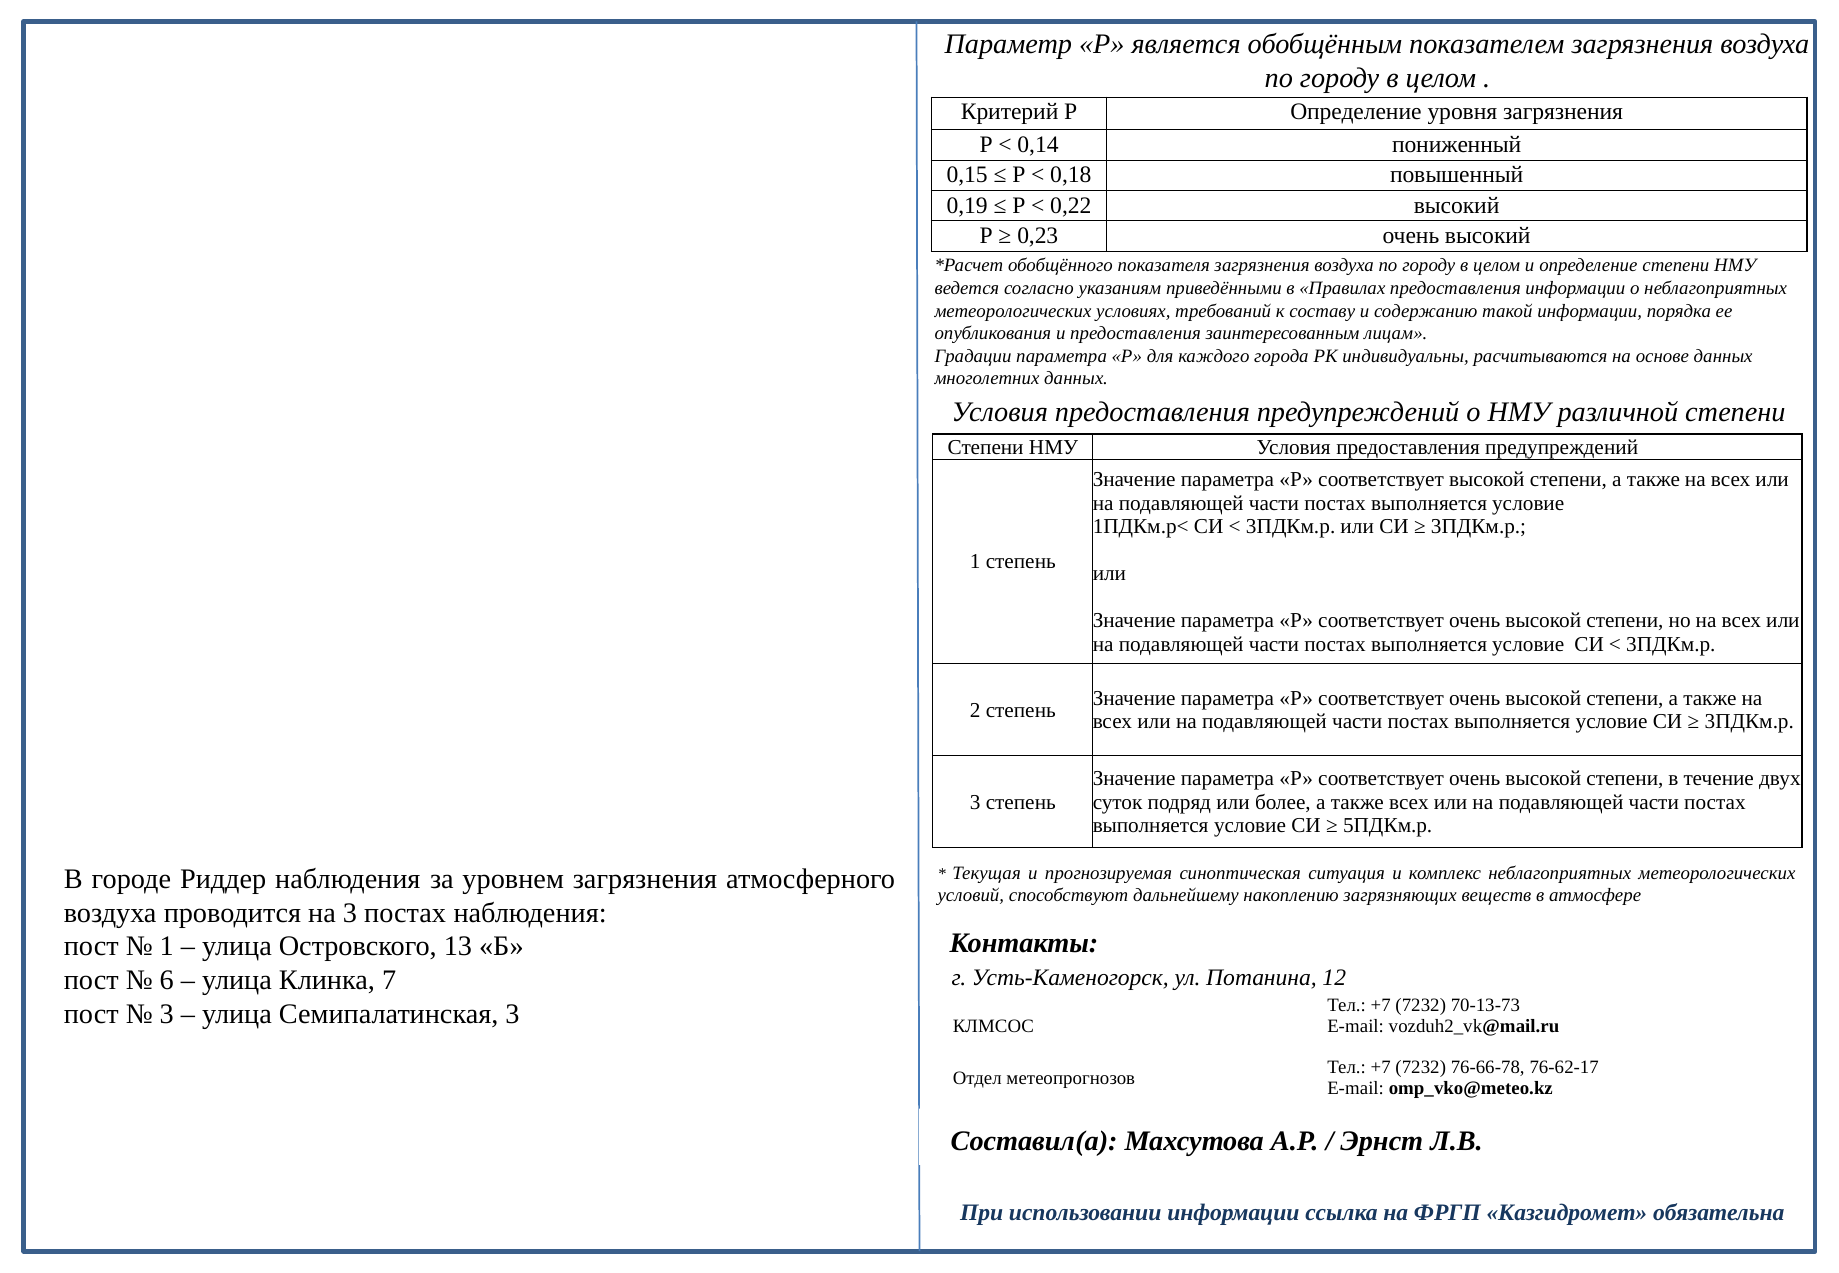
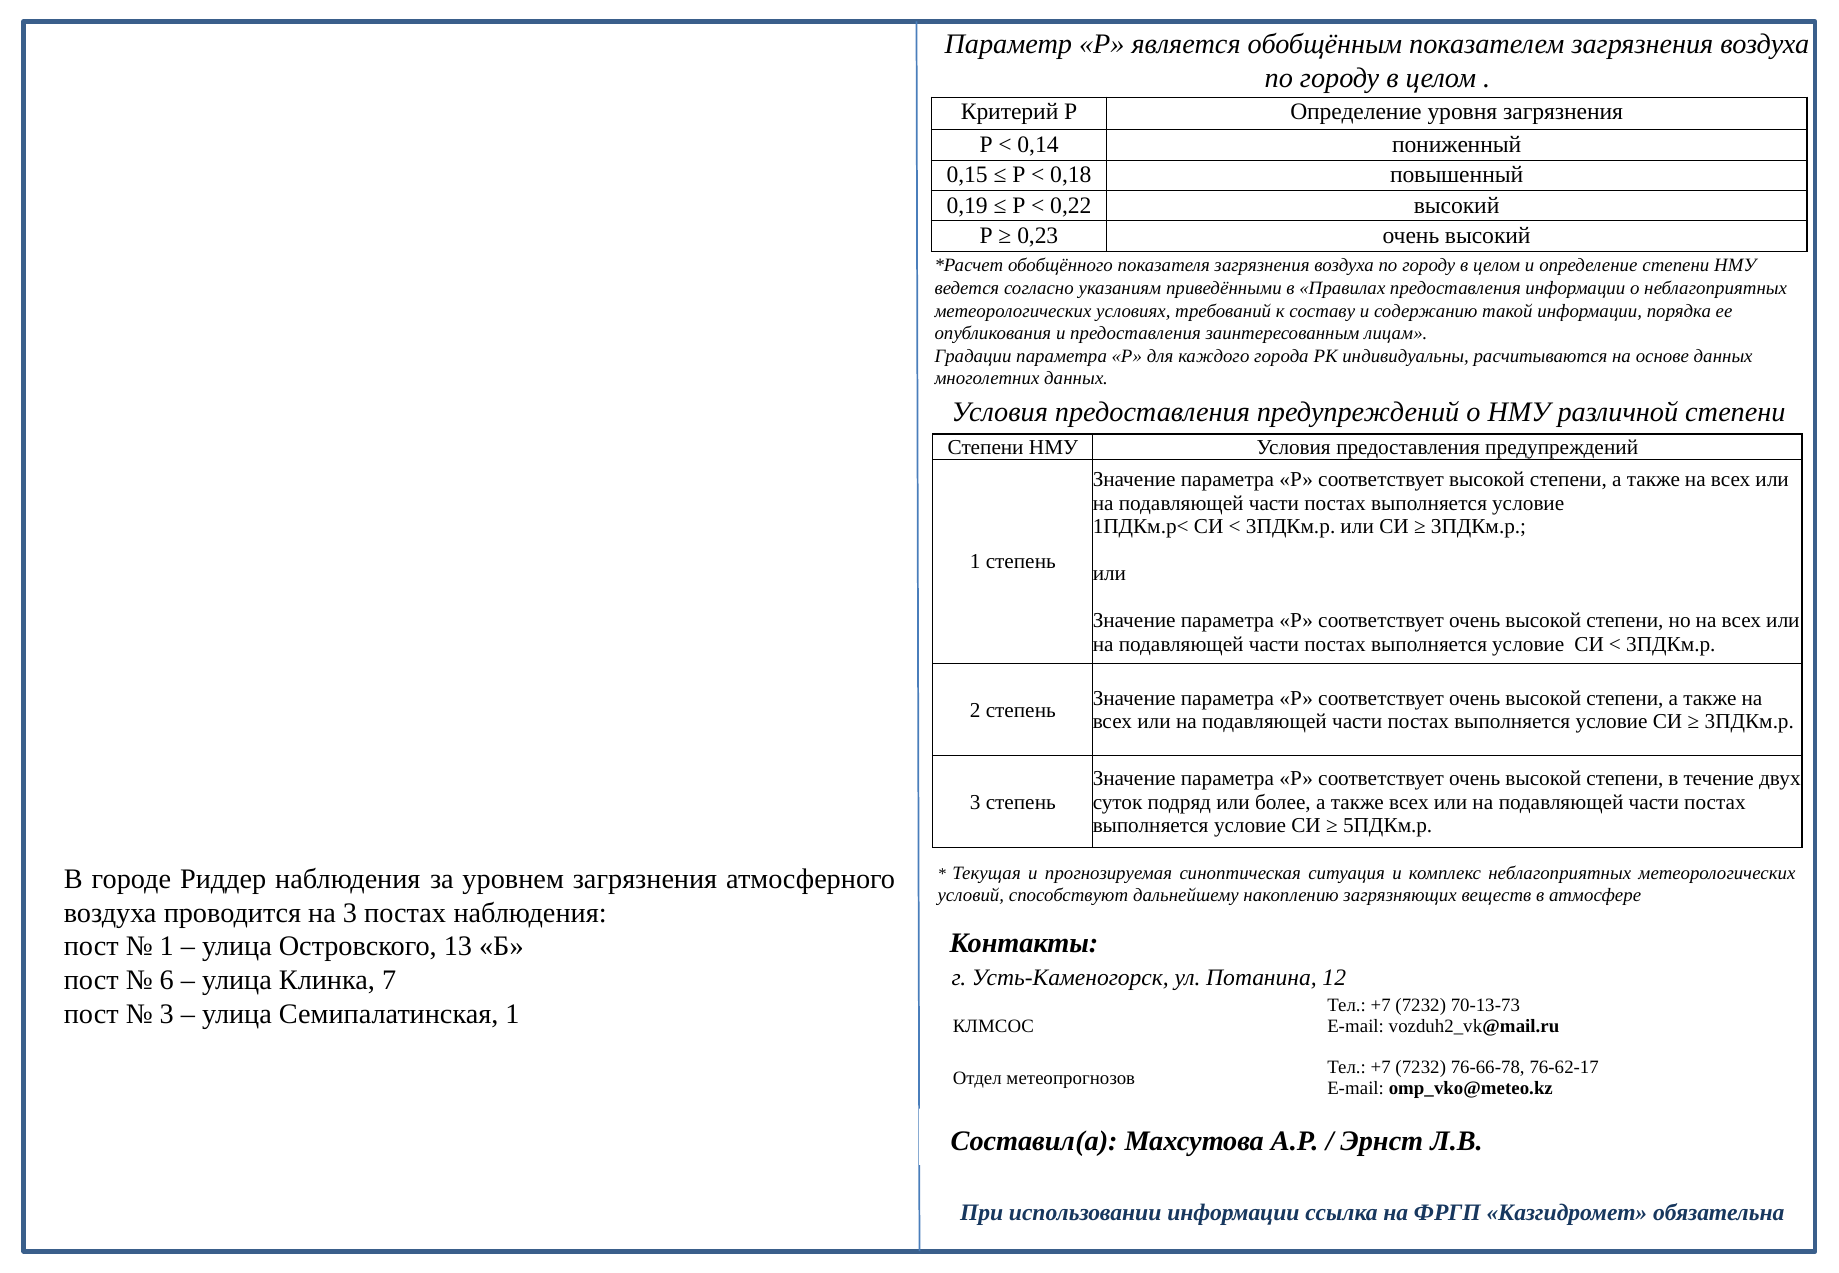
Семипалатинская 3: 3 -> 1 (512, 1015)
